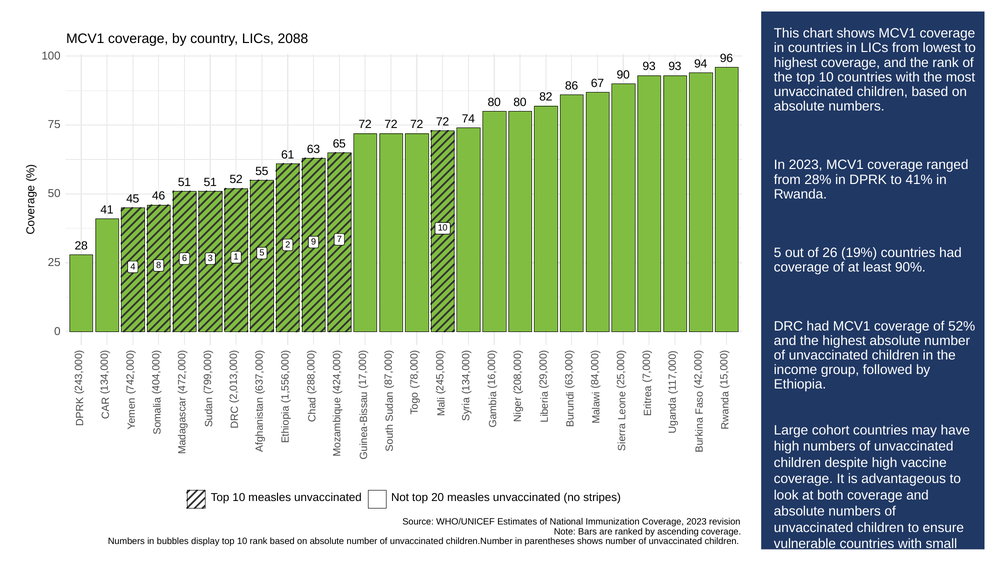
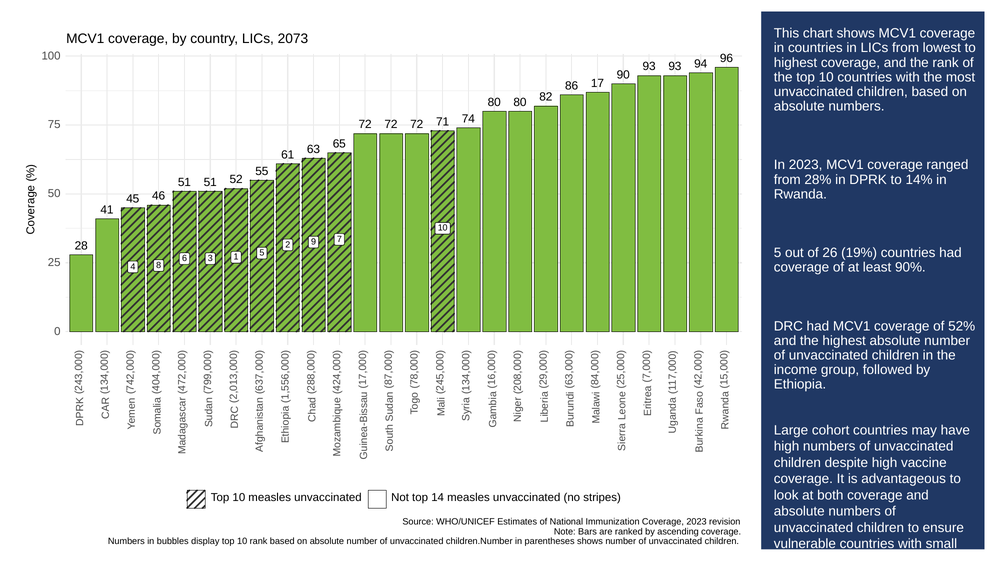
2088: 2088 -> 2073 (293, 39)
67: 67 -> 17 (597, 83)
72: 72 -> 71 (443, 122)
41%: 41% -> 14% (919, 180)
20: 20 -> 14 (438, 497)
